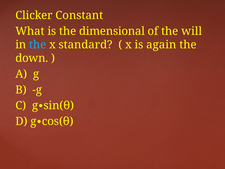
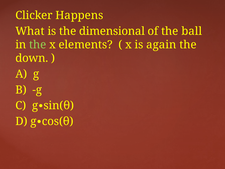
Constant: Constant -> Happens (79, 15)
will: will -> ball (192, 31)
the colour: light blue -> light green (38, 45)
standard: standard -> elements (86, 45)
